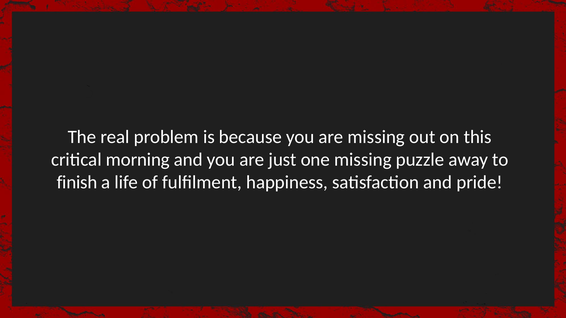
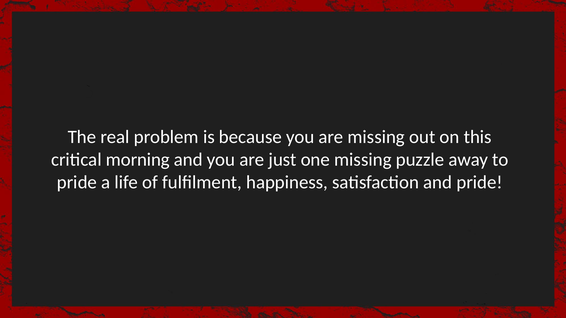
finish: finish -> pride (77, 183)
